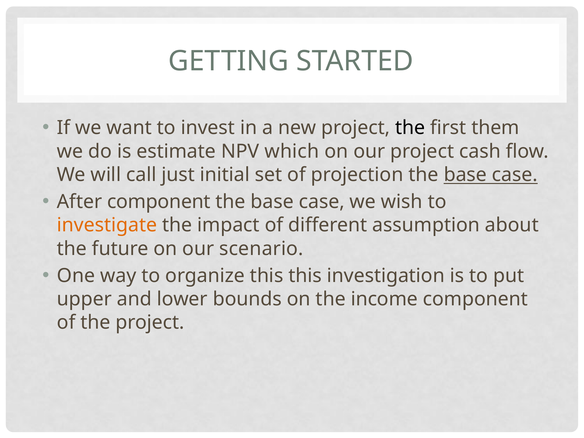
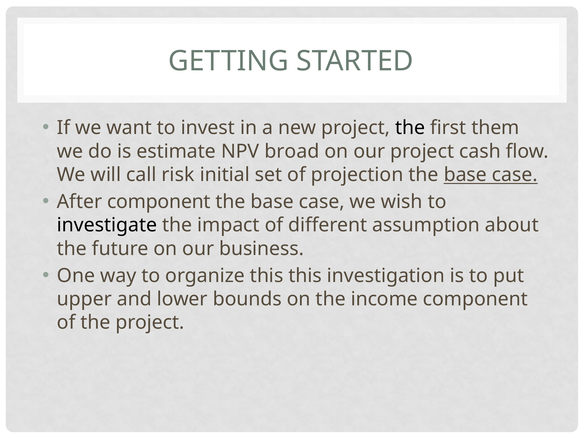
which: which -> broad (292, 151)
just: just -> risk (178, 175)
investigate colour: orange -> black (107, 225)
scenario: scenario -> business (262, 249)
